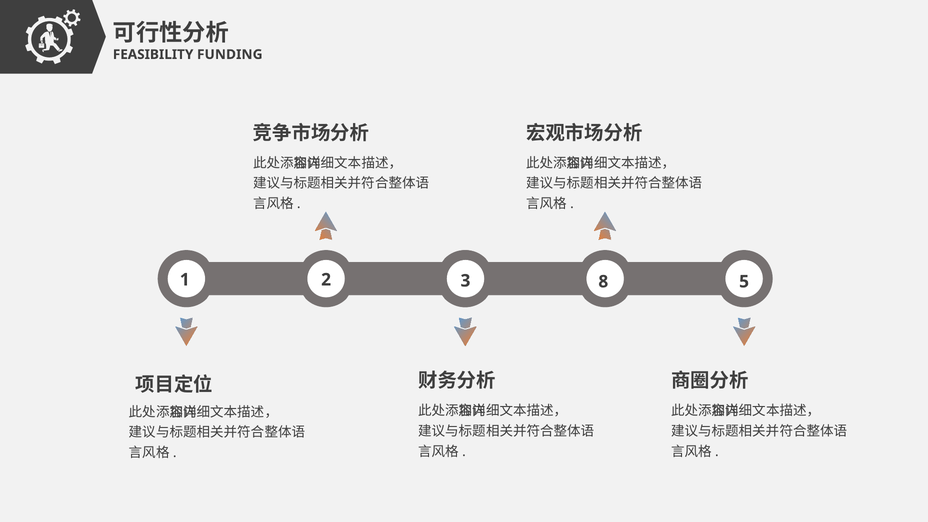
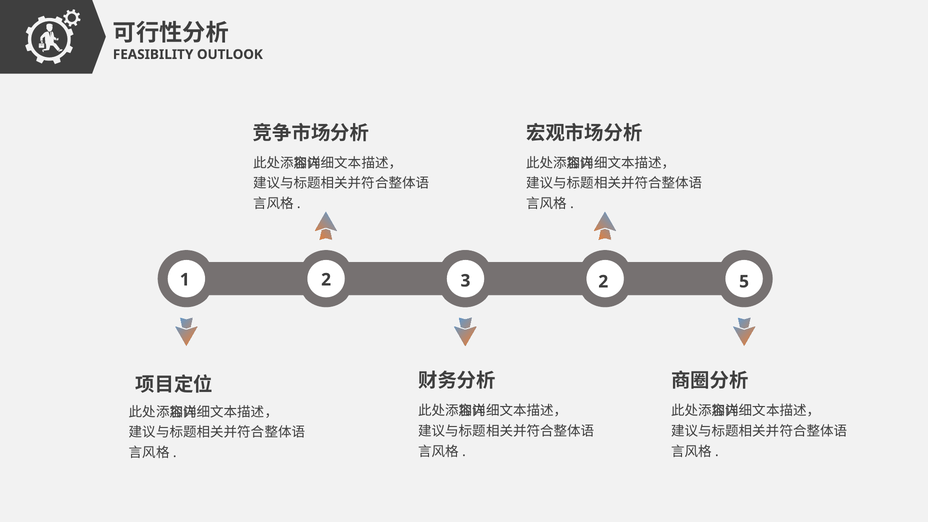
FUNDING: FUNDING -> OUTLOOK (230, 54)
3 8: 8 -> 2 (603, 282)
